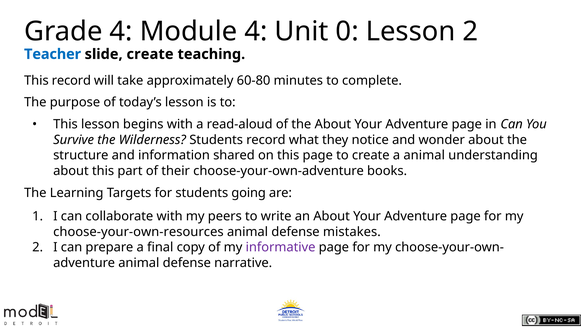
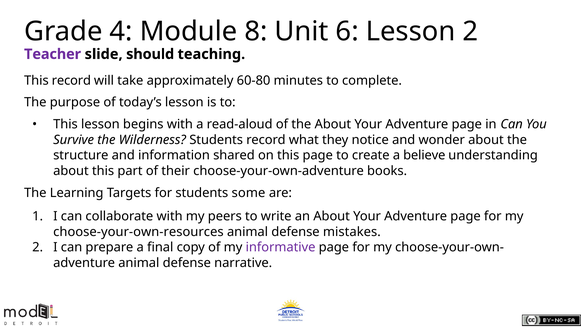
Module 4: 4 -> 8 (256, 31)
0: 0 -> 6 (347, 31)
Teacher colour: blue -> purple (53, 54)
slide create: create -> should (150, 54)
a animal: animal -> believe (424, 155)
going: going -> some (248, 193)
